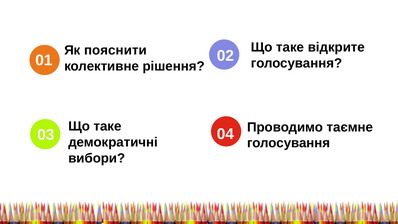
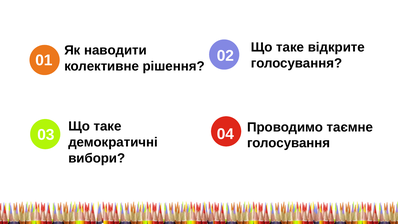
пояснити: пояснити -> наводити (115, 50)
